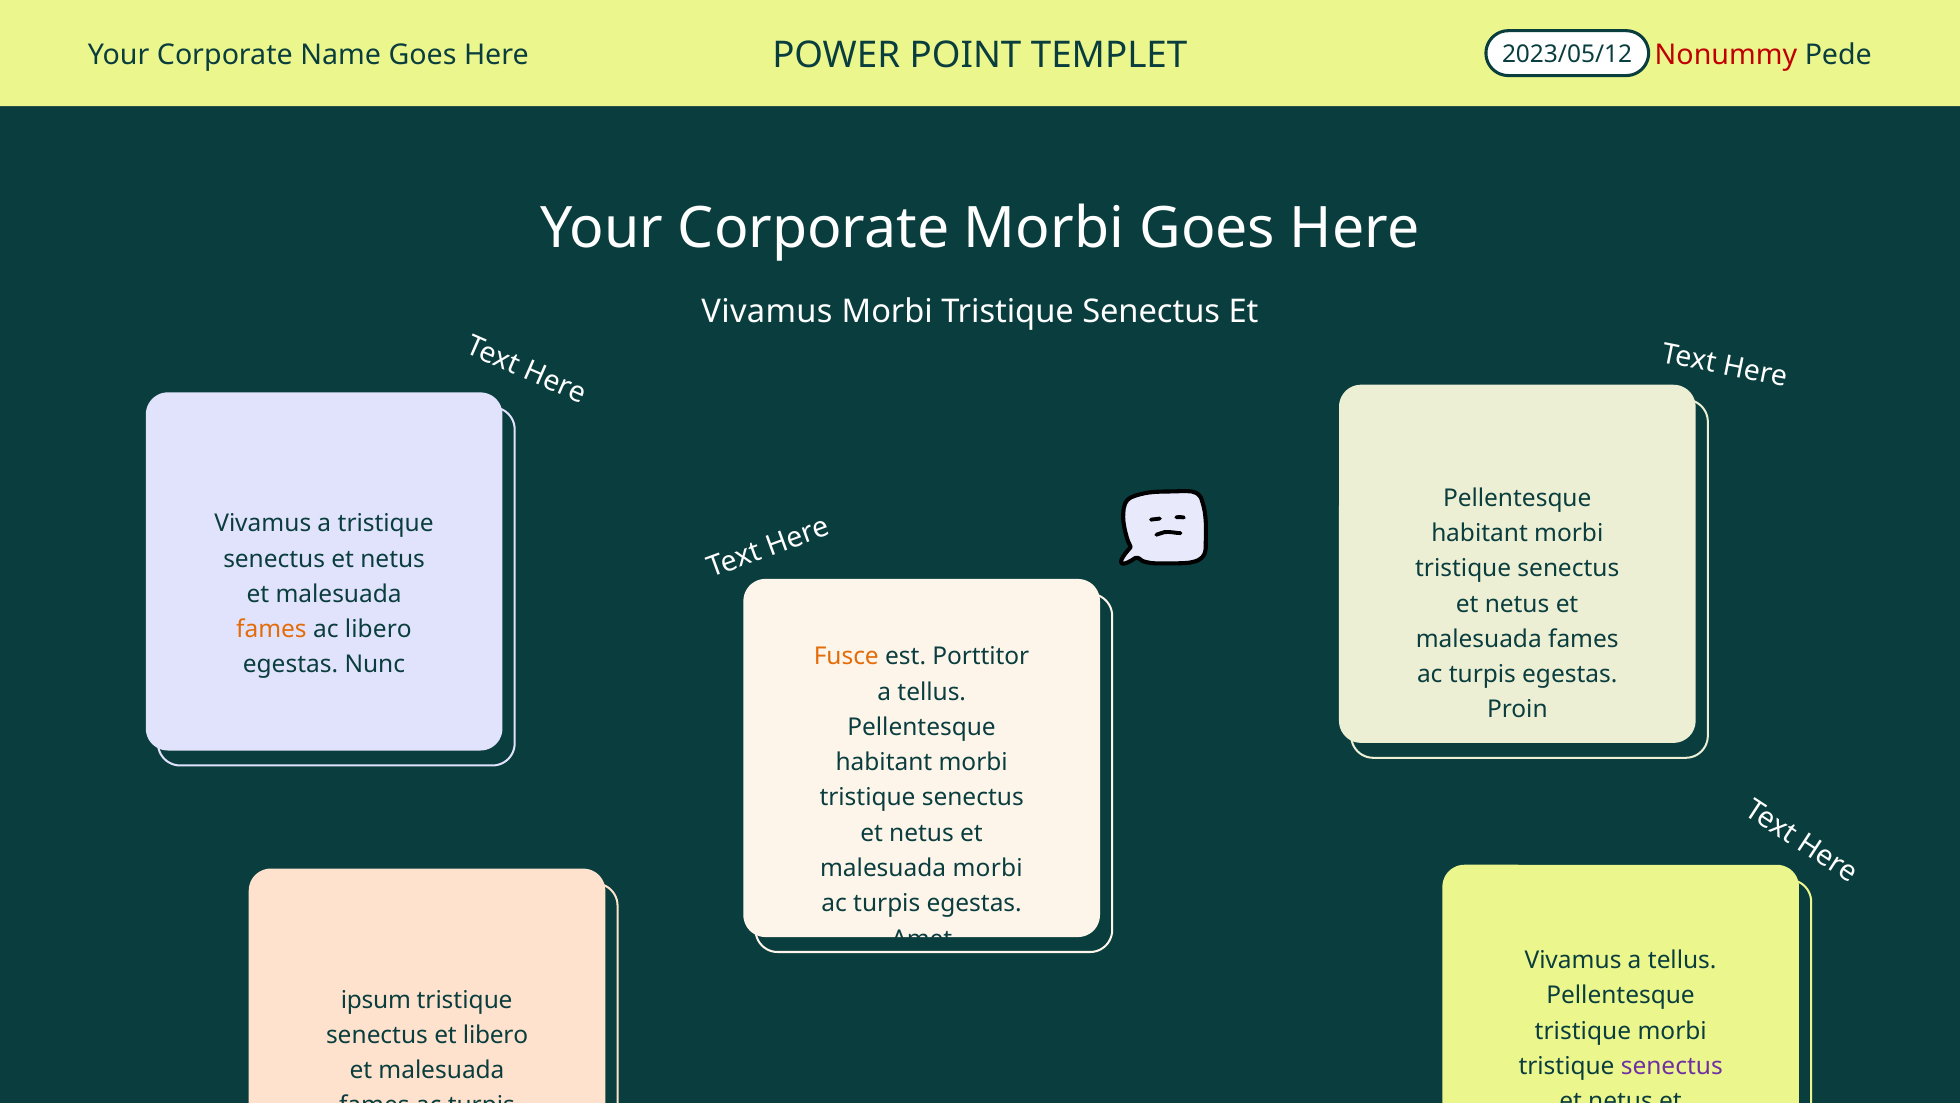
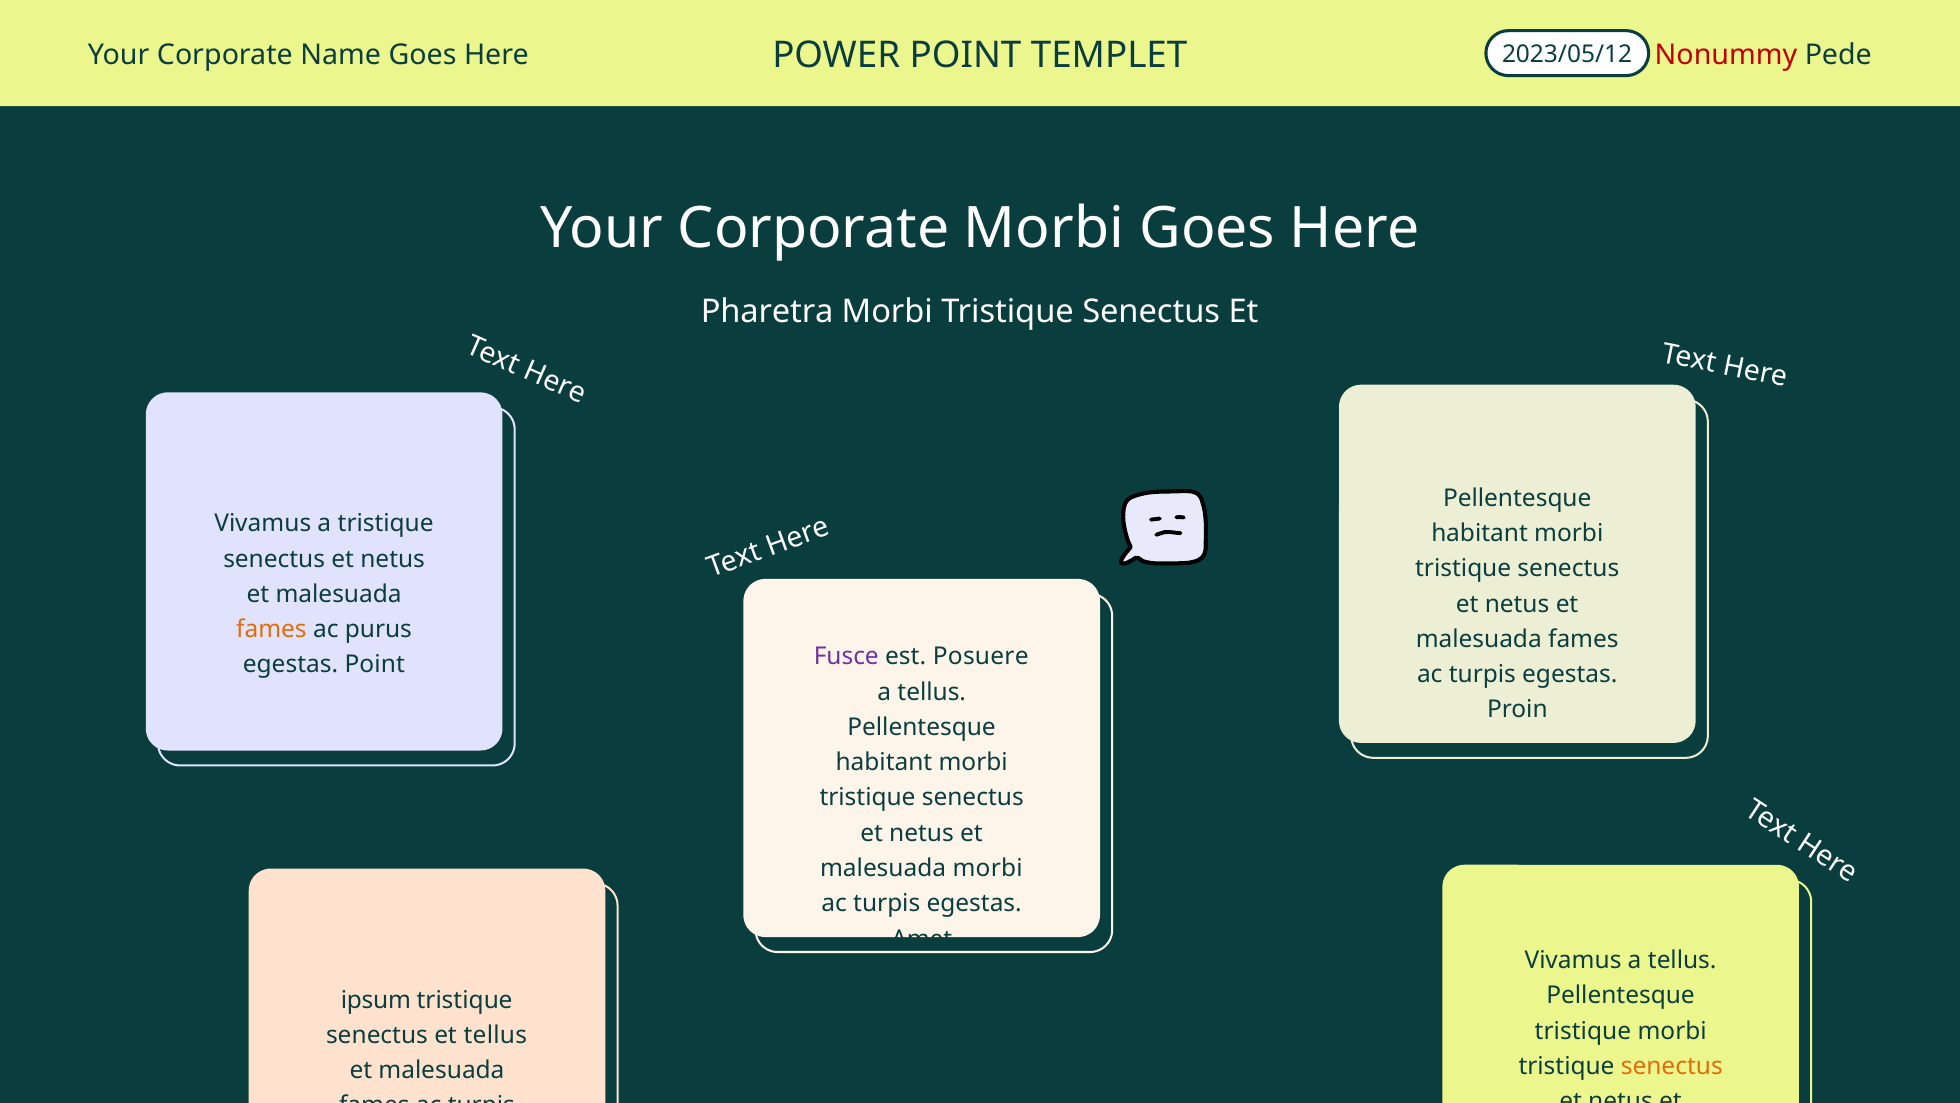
Vivamus: Vivamus -> Pharetra (767, 312)
ac libero: libero -> purus (378, 629)
Fusce colour: orange -> purple (846, 657)
Porttitor: Porttitor -> Posuere (981, 657)
egestas Nunc: Nunc -> Point (375, 664)
et libero: libero -> tellus (495, 1035)
senectus colour: purple -> orange (1672, 1066)
